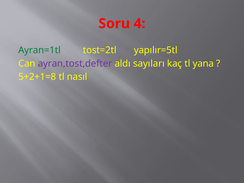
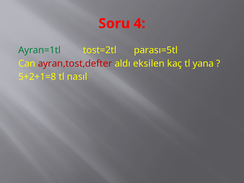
yapılır=5tl: yapılır=5tl -> parası=5tl (156, 50)
ayran,tost,defter colour: purple -> red (75, 64)
sayıları: sayıları -> eksilen (149, 64)
